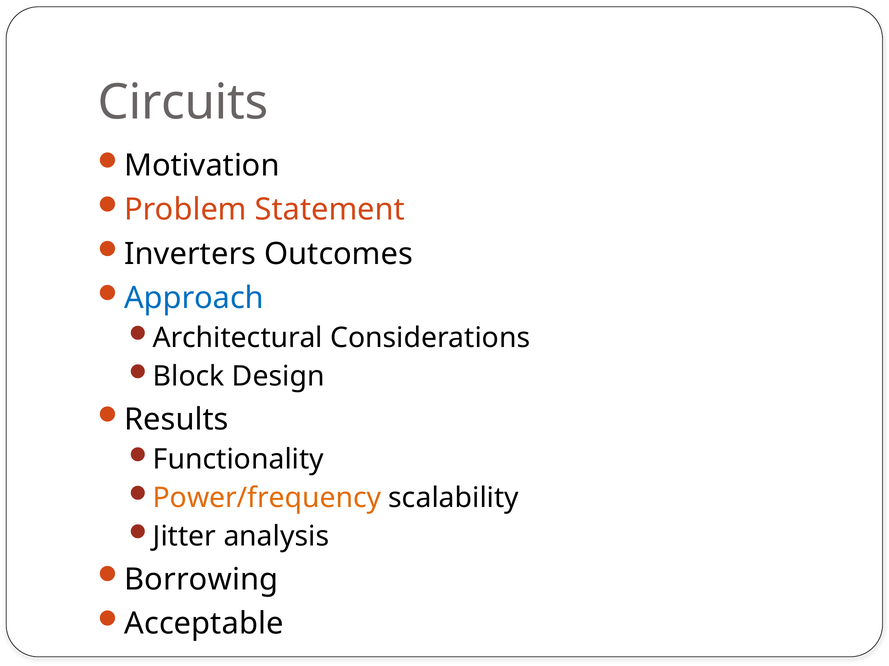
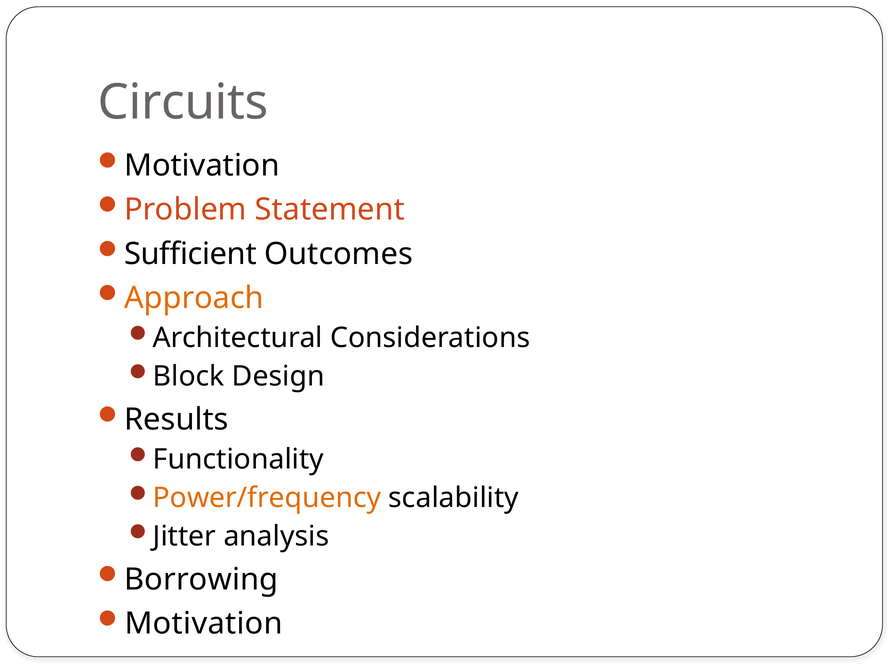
Inverters: Inverters -> Sufficient (190, 254)
Approach colour: blue -> orange (194, 298)
Acceptable: Acceptable -> Motivation (204, 624)
